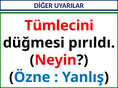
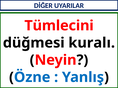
pırıldı: pırıldı -> kuralı (92, 43)
